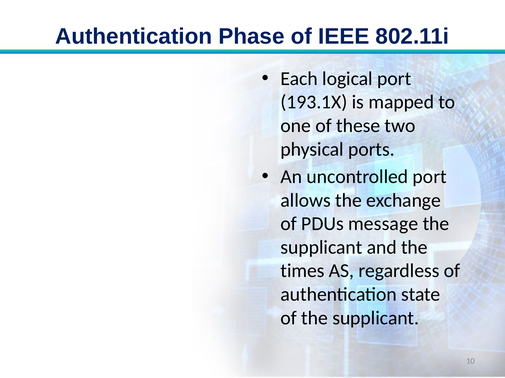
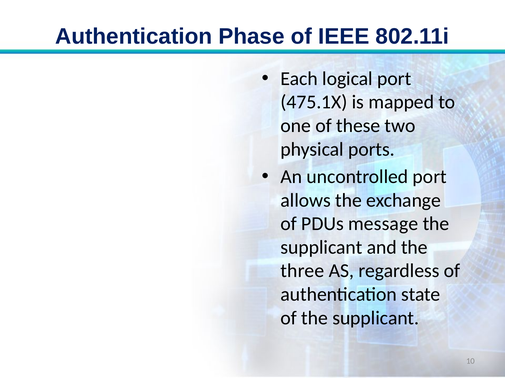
193.1X: 193.1X -> 475.1X (314, 102)
times: times -> three (302, 271)
